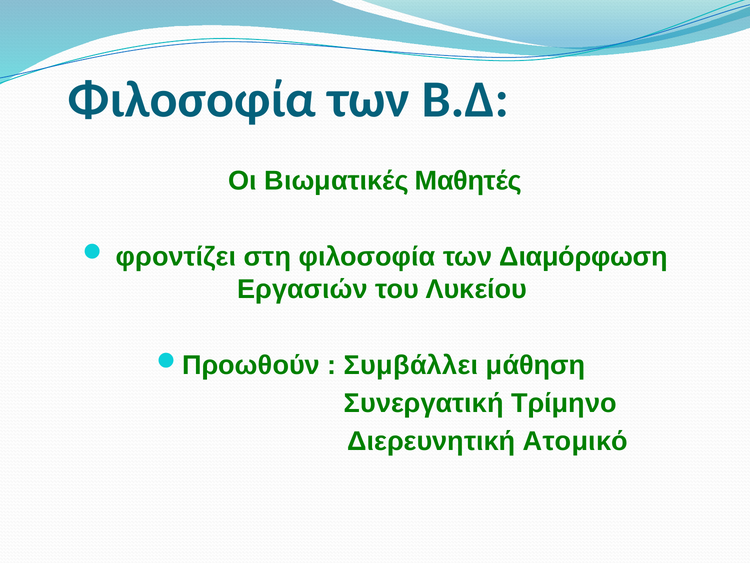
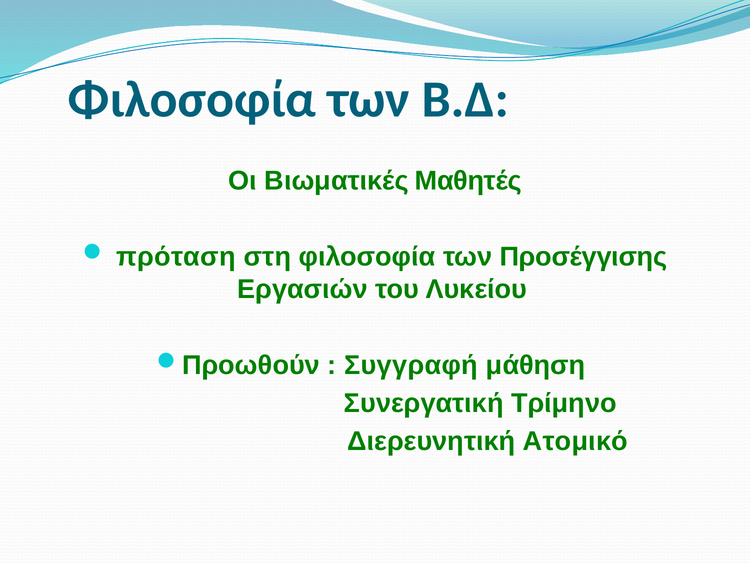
φροντίζει: φροντίζει -> πρόταση (176, 257)
Διαμόρφωση: Διαμόρφωση -> Προσέγγισης (583, 257)
Συμβάλλει: Συμβάλλει -> Συγγραφή (411, 365)
